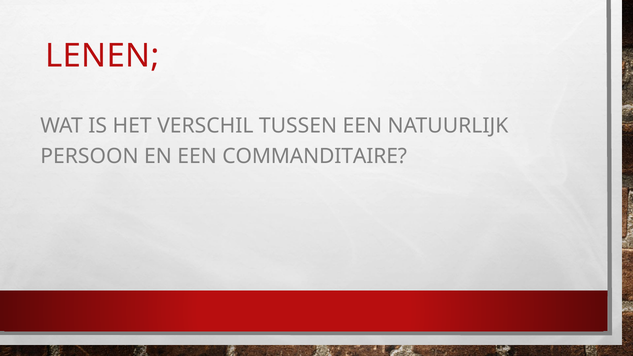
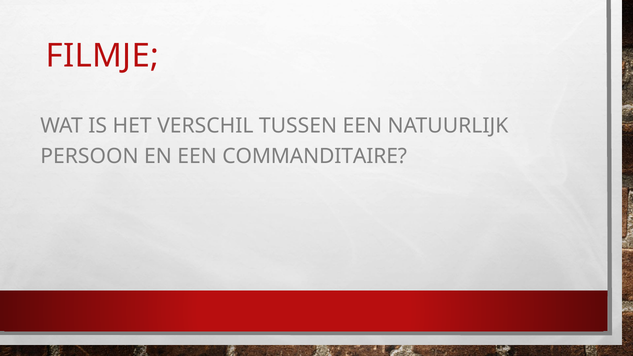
LENEN: LENEN -> FILMJE (102, 56)
